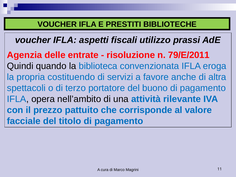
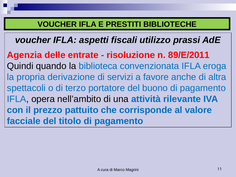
79/E/2011: 79/E/2011 -> 89/E/2011 (189, 55)
costituendo: costituendo -> derivazione (71, 77)
